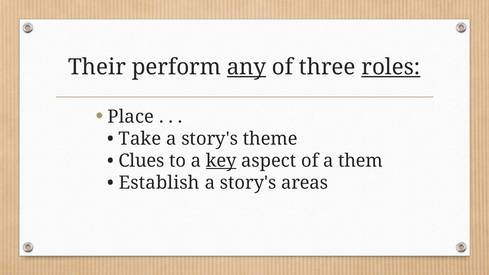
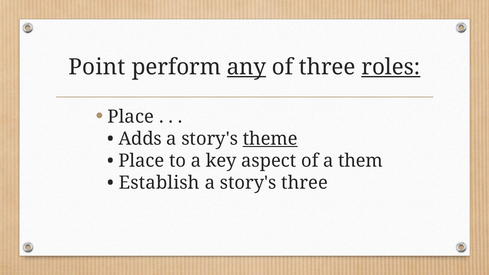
Their: Their -> Point (97, 67)
Take: Take -> Adds (140, 139)
theme underline: none -> present (270, 139)
Clues: Clues -> Place (141, 161)
key underline: present -> none (221, 161)
story's areas: areas -> three (305, 183)
